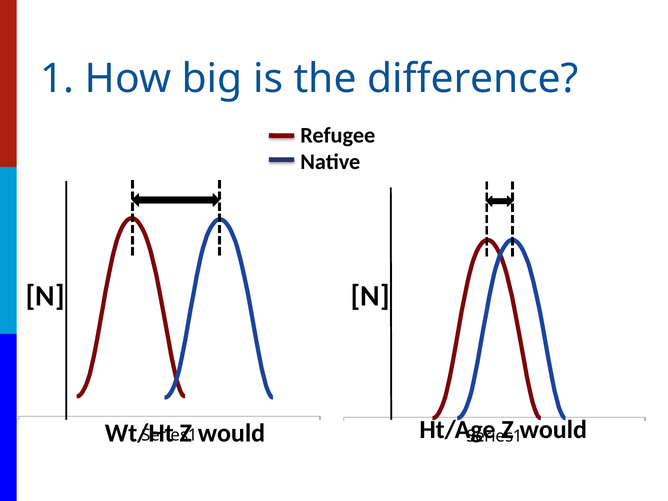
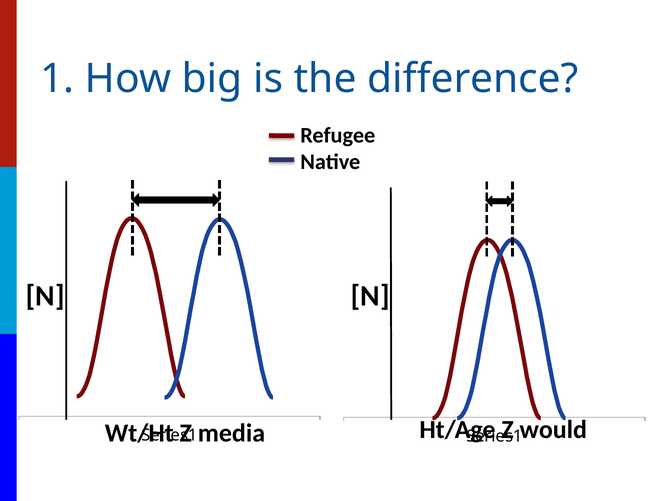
would: would -> media (231, 433)
